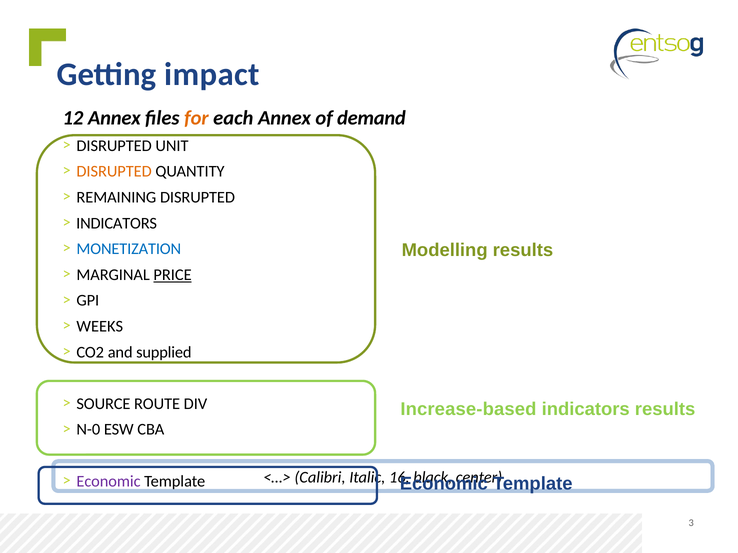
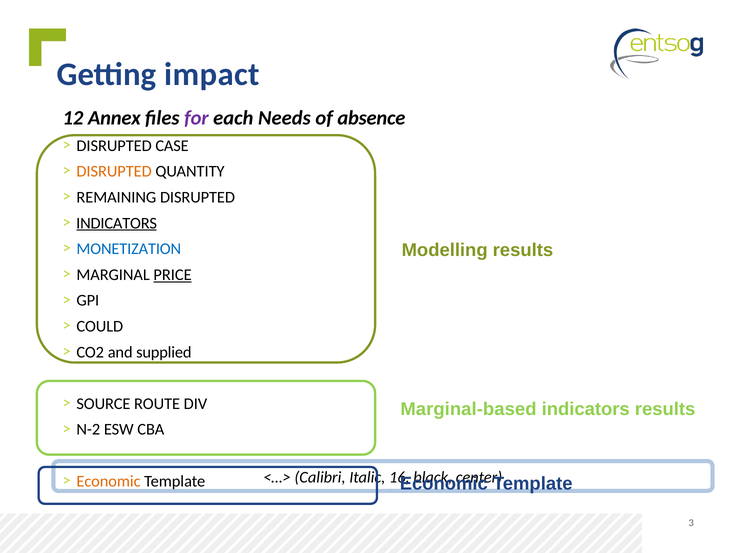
for colour: orange -> purple (196, 118)
each Annex: Annex -> Needs (284, 118)
demand: demand -> absence (371, 118)
UNIT: UNIT -> CASE (172, 146)
INDICATORS underline: none -> present (117, 223)
WEEKS: WEEKS -> COULD (100, 327)
Increase-based: Increase-based -> Marginal-based (468, 410)
N-0: N-0 -> N-2 (88, 430)
Economic colour: purple -> orange (109, 482)
